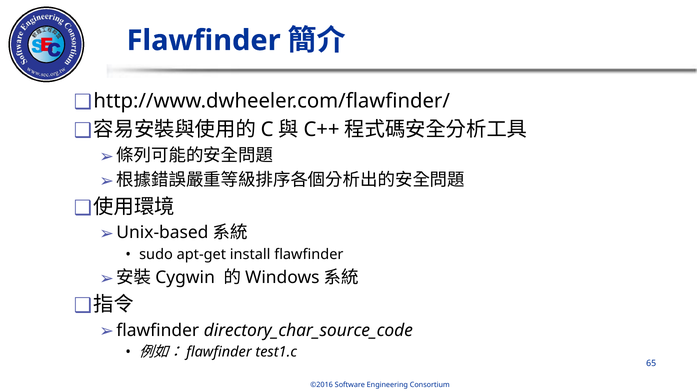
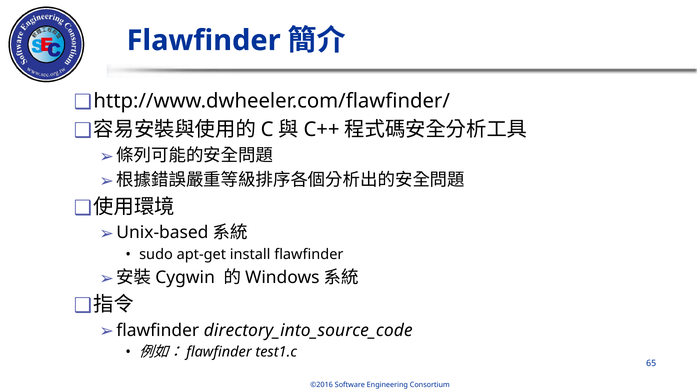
directory_char_source_code: directory_char_source_code -> directory_into_source_code (308, 330)
